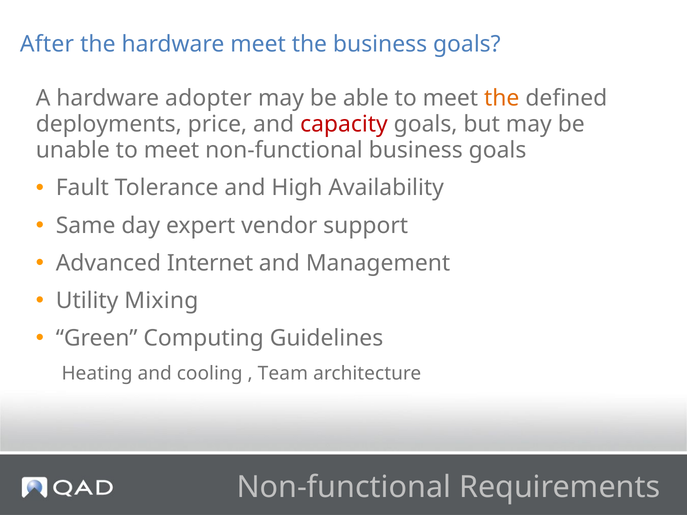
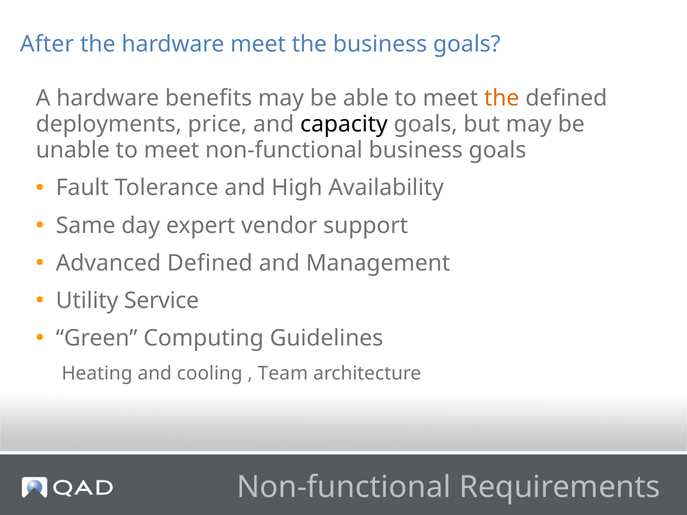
adopter: adopter -> benefits (209, 98)
capacity colour: red -> black (344, 124)
Advanced Internet: Internet -> Defined (210, 263)
Mixing: Mixing -> Service (162, 301)
